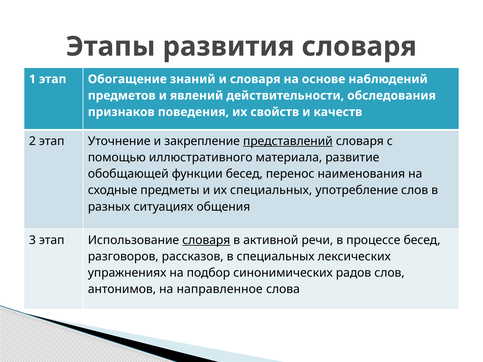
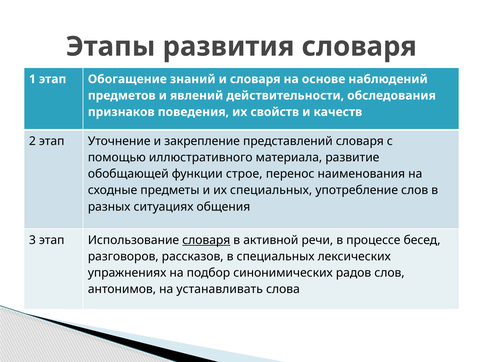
представлений underline: present -> none (288, 141)
функции бесед: бесед -> строе (244, 174)
направленное: направленное -> устанавливать (220, 290)
